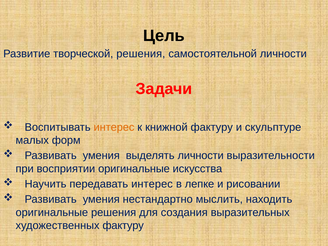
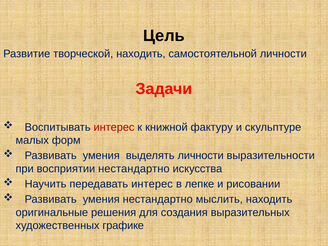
творческой решения: решения -> находить (141, 54)
интерес colour: orange -> red (114, 127)
восприятии оригинальные: оригинальные -> нестандартно (134, 169)
художественных фактуру: фактуру -> графике (123, 226)
